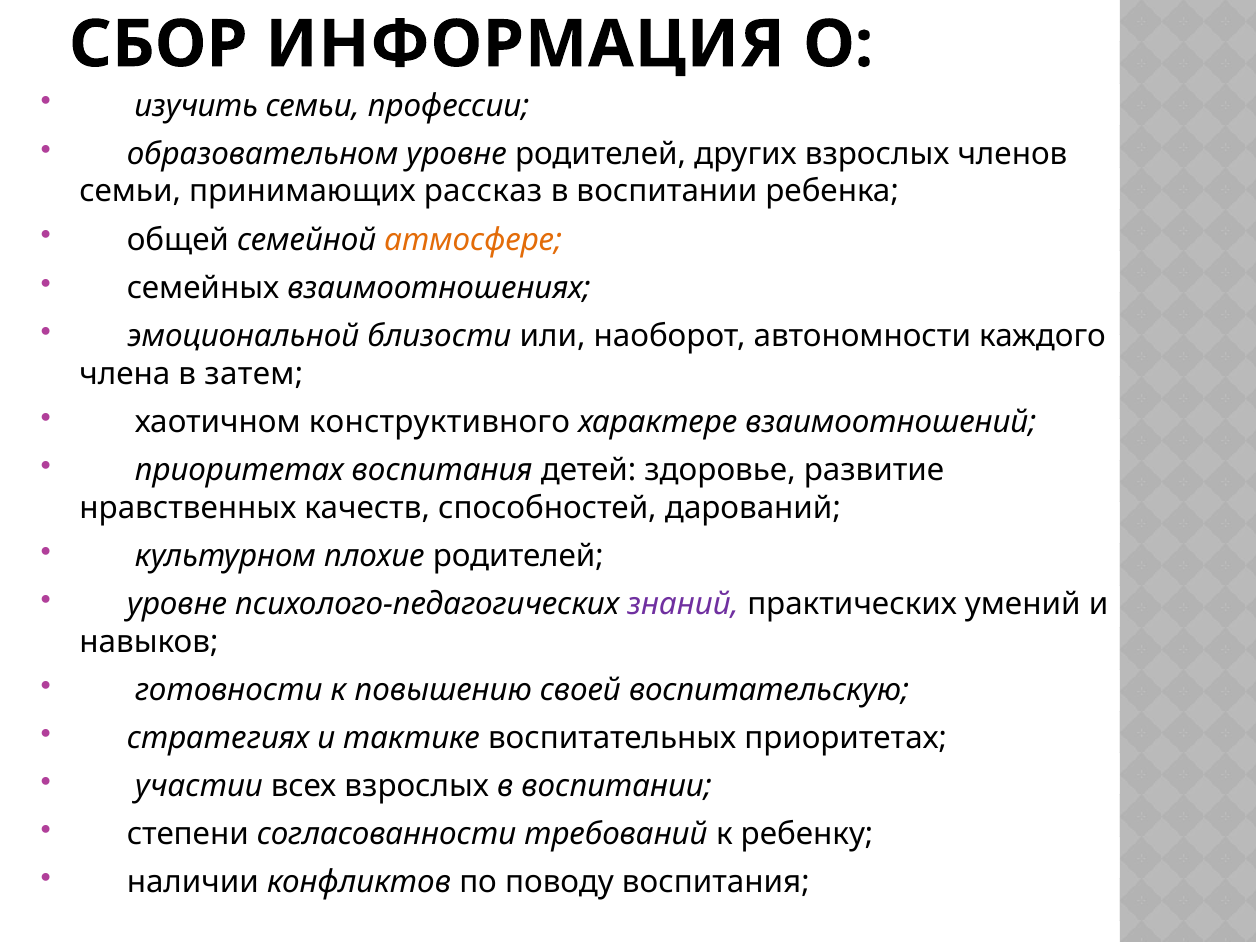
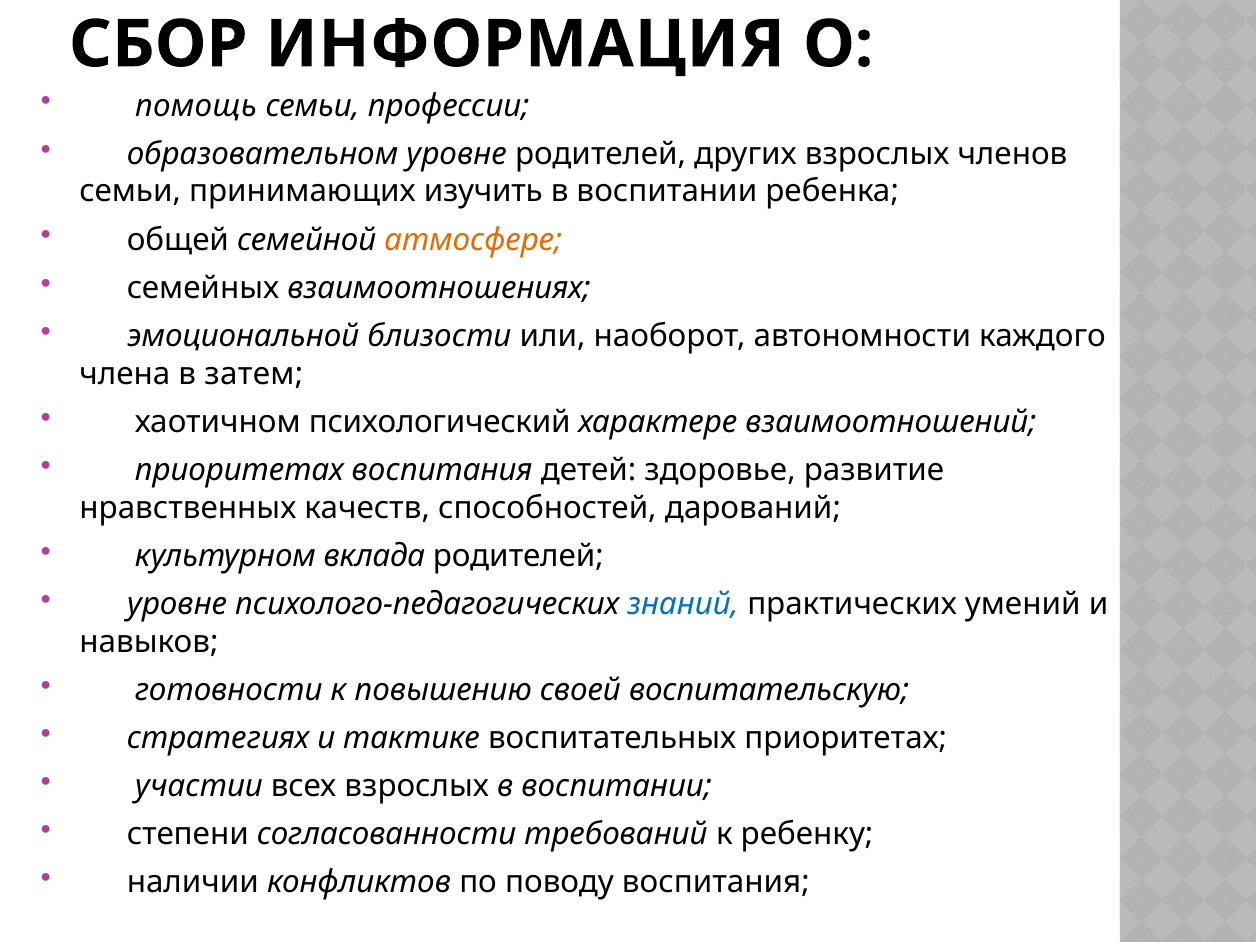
изучить: изучить -> помощь (196, 106)
рассказ: рассказ -> изучить (483, 192)
конструктивного: конструктивного -> психологический (440, 422)
плохие: плохие -> вклада (374, 556)
знаний colour: purple -> blue (683, 604)
